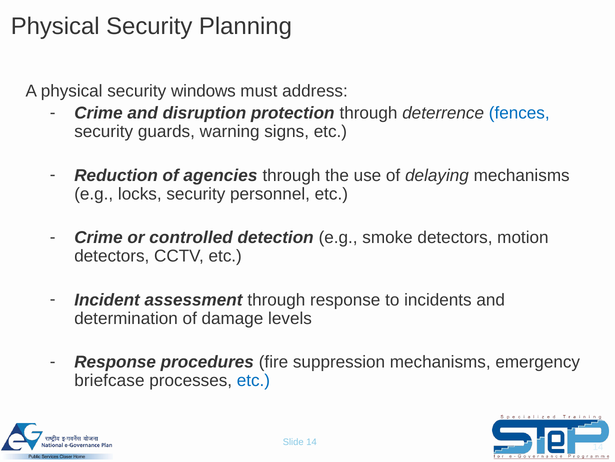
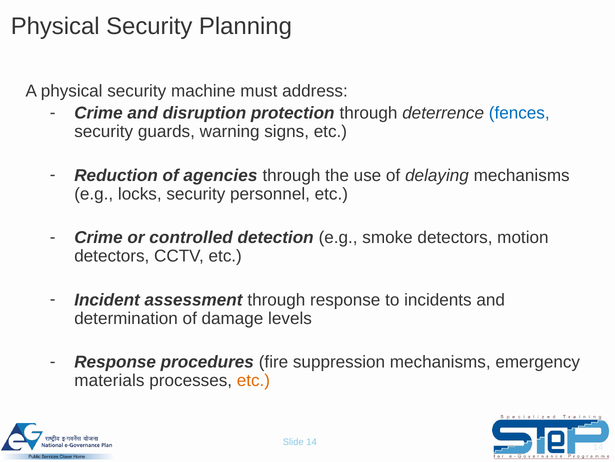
windows: windows -> machine (203, 91)
briefcase: briefcase -> materials (109, 380)
etc colour: blue -> orange (253, 380)
